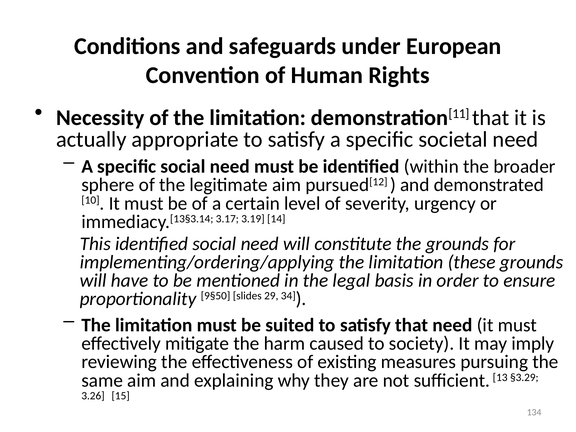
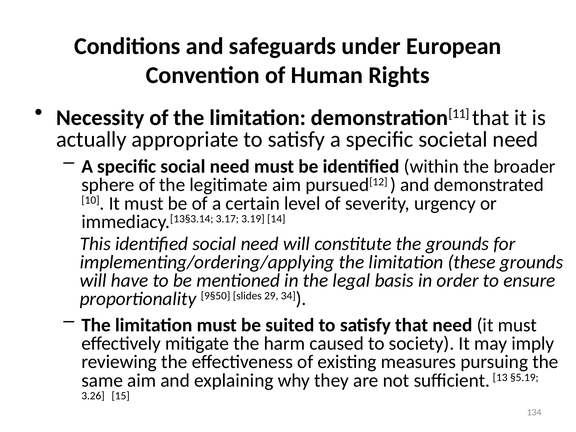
§3.29: §3.29 -> §5.19 (524, 377)
